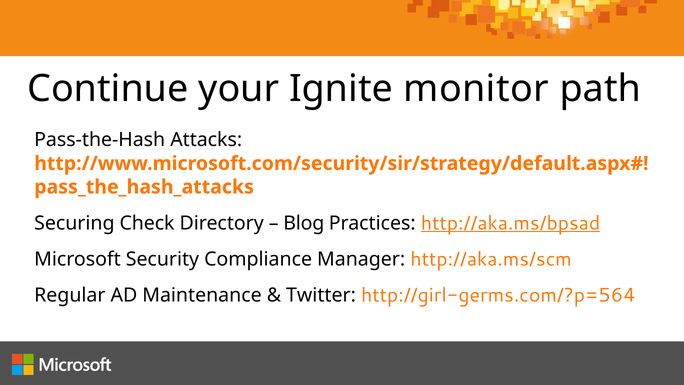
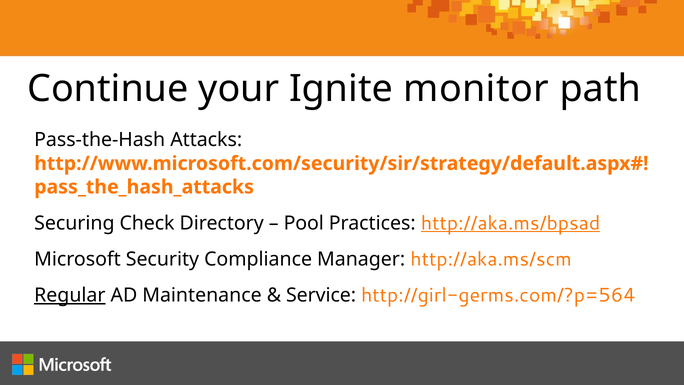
Blog: Blog -> Pool (304, 223)
Regular underline: none -> present (70, 295)
Twitter: Twitter -> Service (321, 295)
